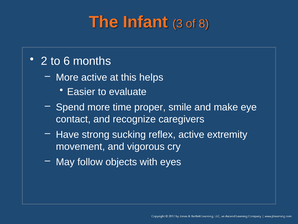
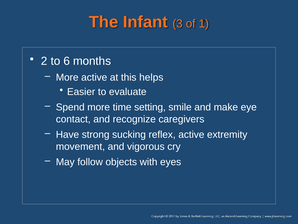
8: 8 -> 1 (204, 24)
proper: proper -> setting (150, 107)
